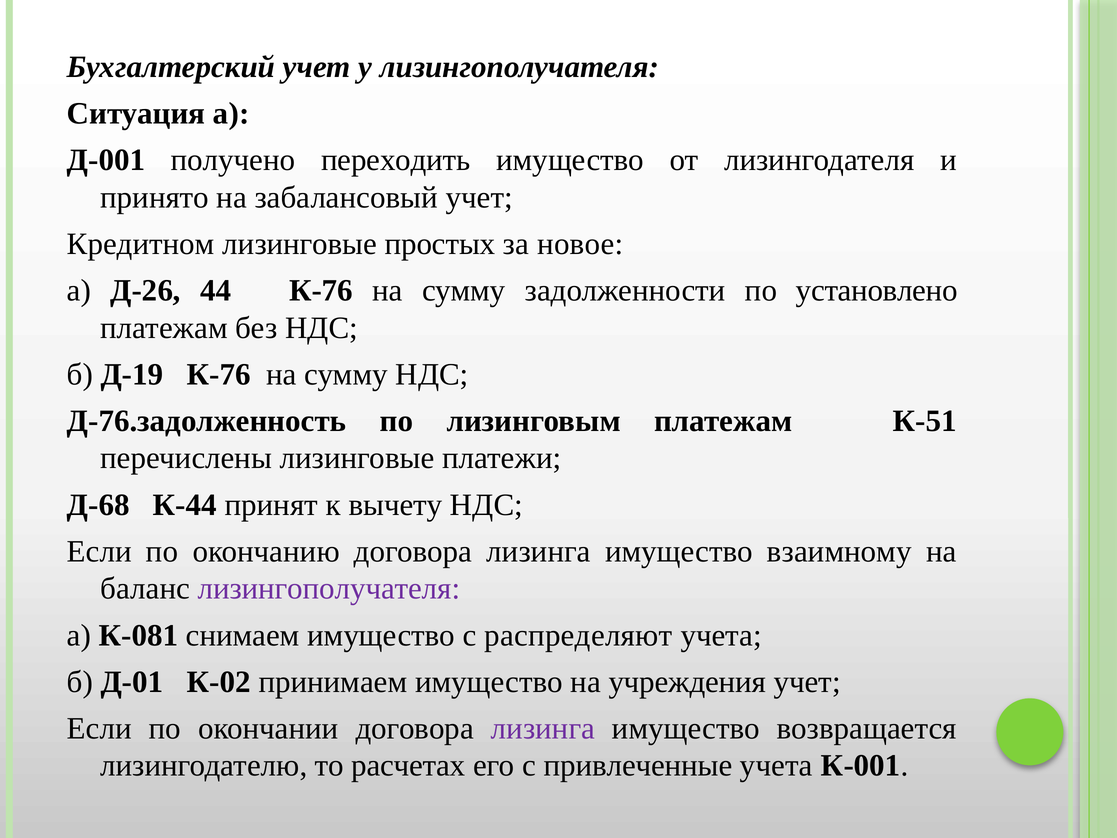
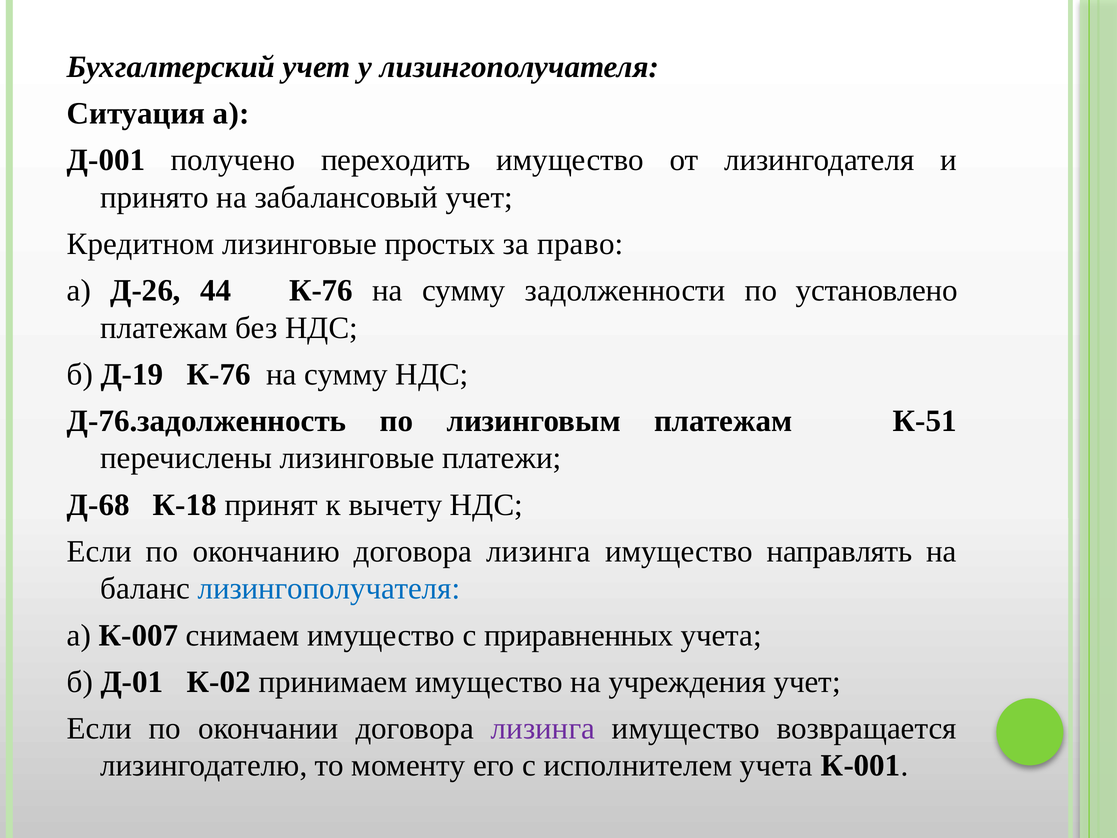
новое: новое -> право (580, 244)
К-44: К-44 -> К-18 (185, 505)
взаимному: взаимному -> направлять (840, 551)
лизингополучателя colour: purple -> blue (329, 588)
К-081: К-081 -> К-007 (138, 635)
распределяют: распределяют -> приравненных (579, 635)
расчетах: расчетах -> моменту (408, 765)
привлеченные: привлеченные -> исполнителем (638, 765)
